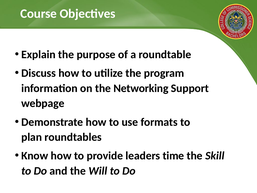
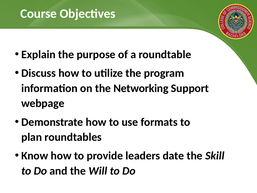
time: time -> date (173, 156)
